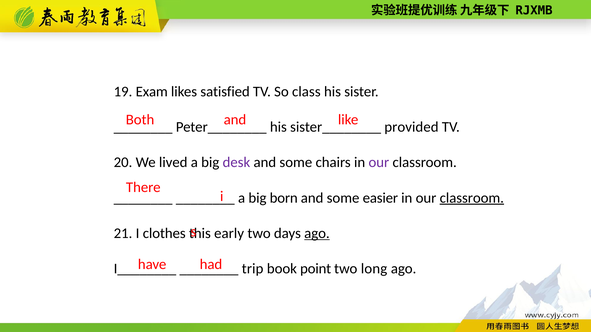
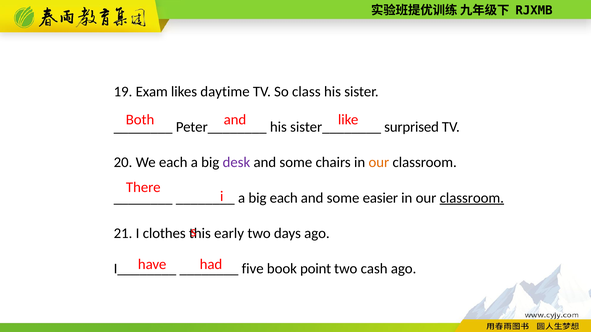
satisfied: satisfied -> daytime (225, 92)
provided: provided -> surprised (412, 127)
We lived: lived -> each (173, 163)
our colour: purple -> orange (379, 163)
big born: born -> each (284, 198)
ago underline: present -> none (317, 234)
trip: trip -> five (253, 269)
long: long -> cash (374, 269)
